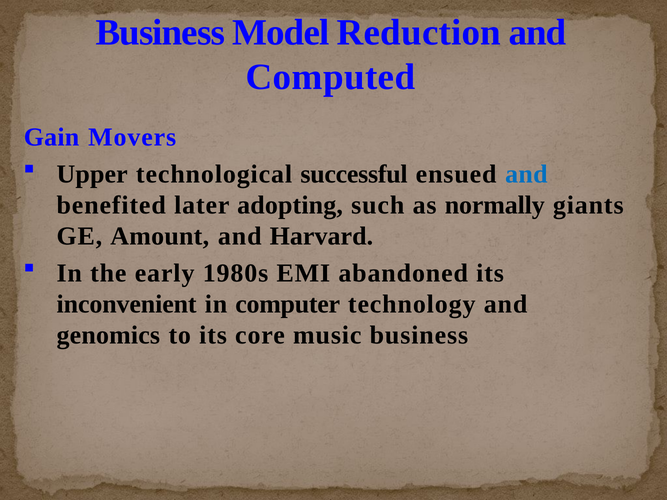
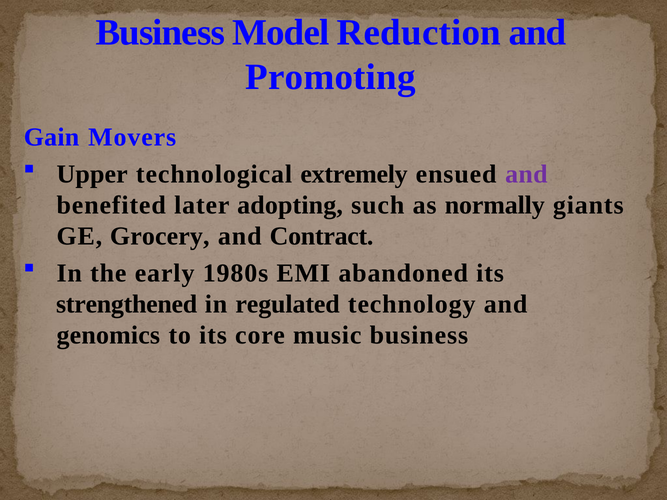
Computed: Computed -> Promoting (331, 77)
successful: successful -> extremely (354, 174)
and colour: blue -> purple (526, 174)
Amount: Amount -> Grocery (160, 236)
Harvard: Harvard -> Contract (322, 236)
inconvenient: inconvenient -> strengthened (127, 304)
computer: computer -> regulated (288, 304)
